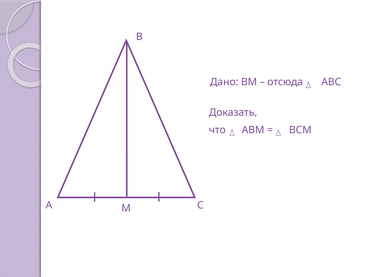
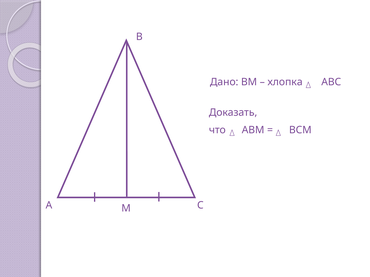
отсюда: отсюда -> хлопка (285, 82)
